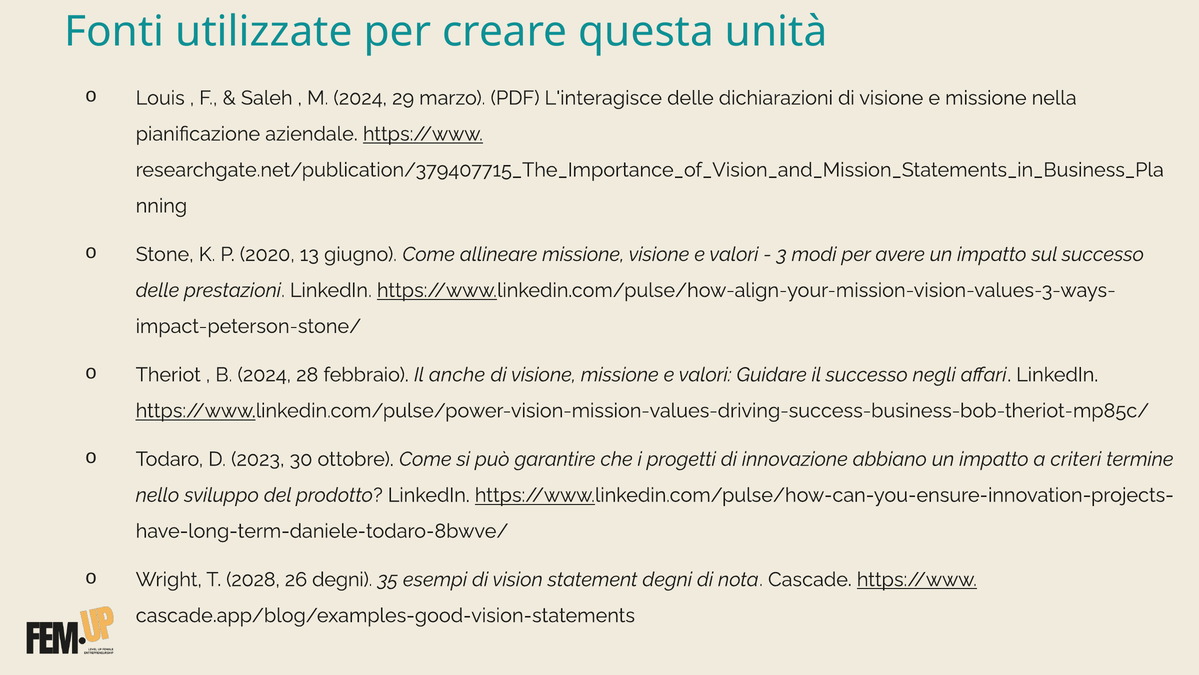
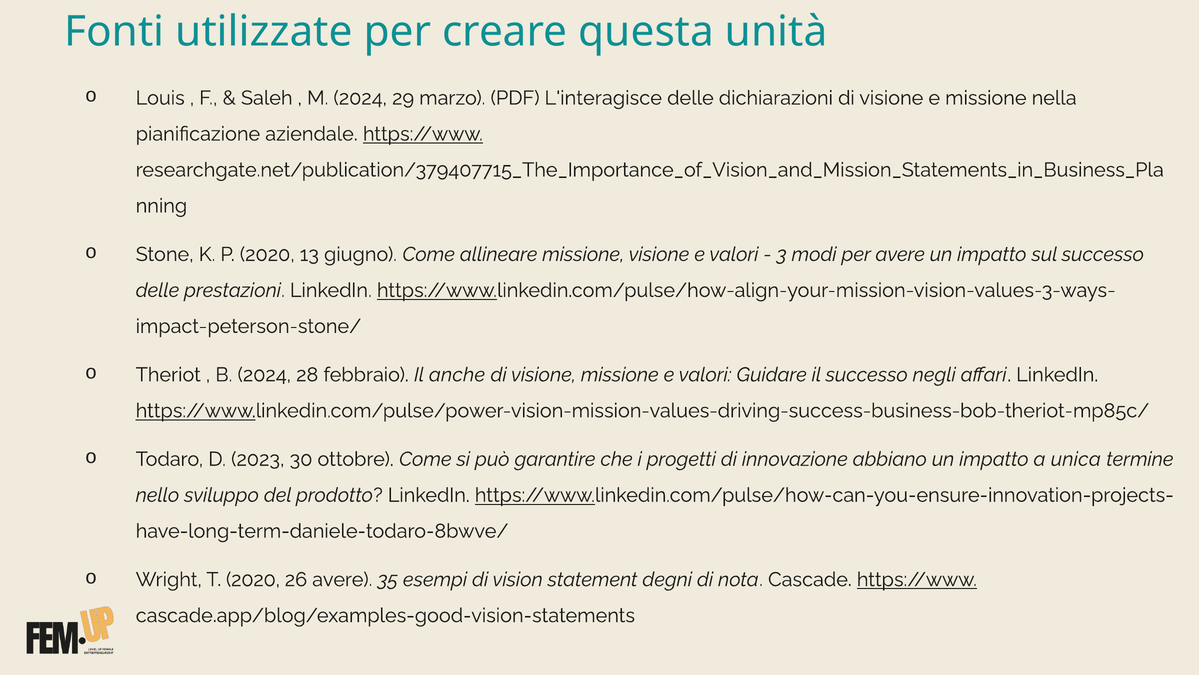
criteri: criteri -> unica (1076, 459)
T 2028: 2028 -> 2020 (253, 579)
26 degni: degni -> avere (342, 579)
